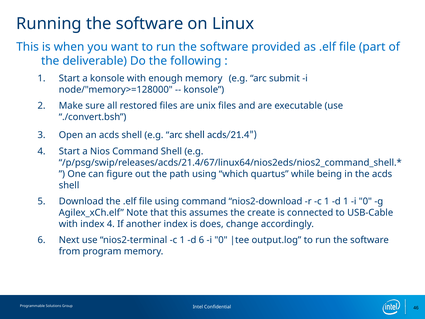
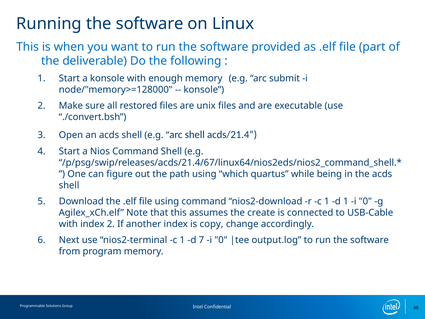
index 4: 4 -> 2 (111, 224)
does: does -> copy (212, 224)
d 6: 6 -> 7 (201, 240)
